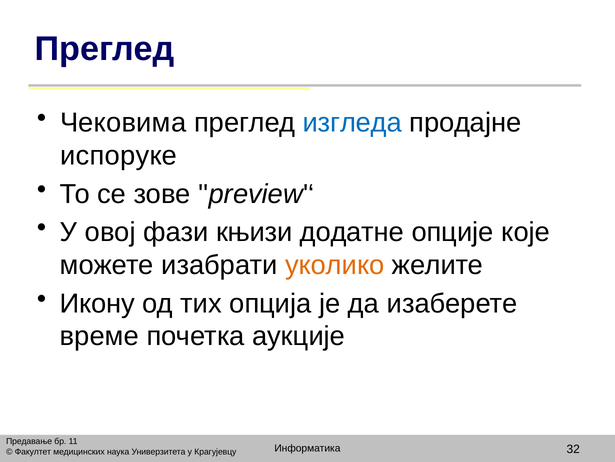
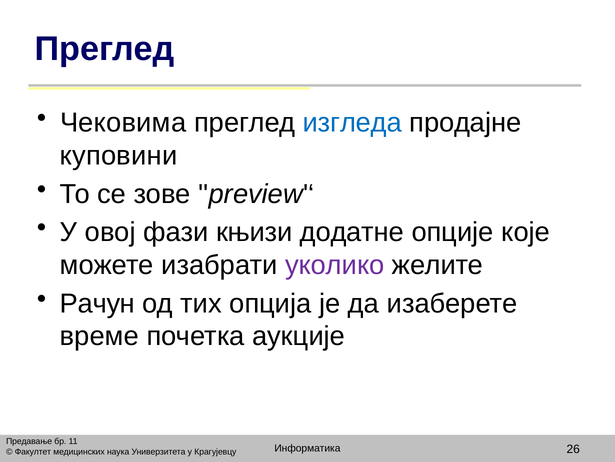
испоруке: испоруке -> куповини (119, 155)
уколико colour: orange -> purple (335, 265)
Икону: Икону -> Рачун (97, 303)
32: 32 -> 26 (573, 449)
